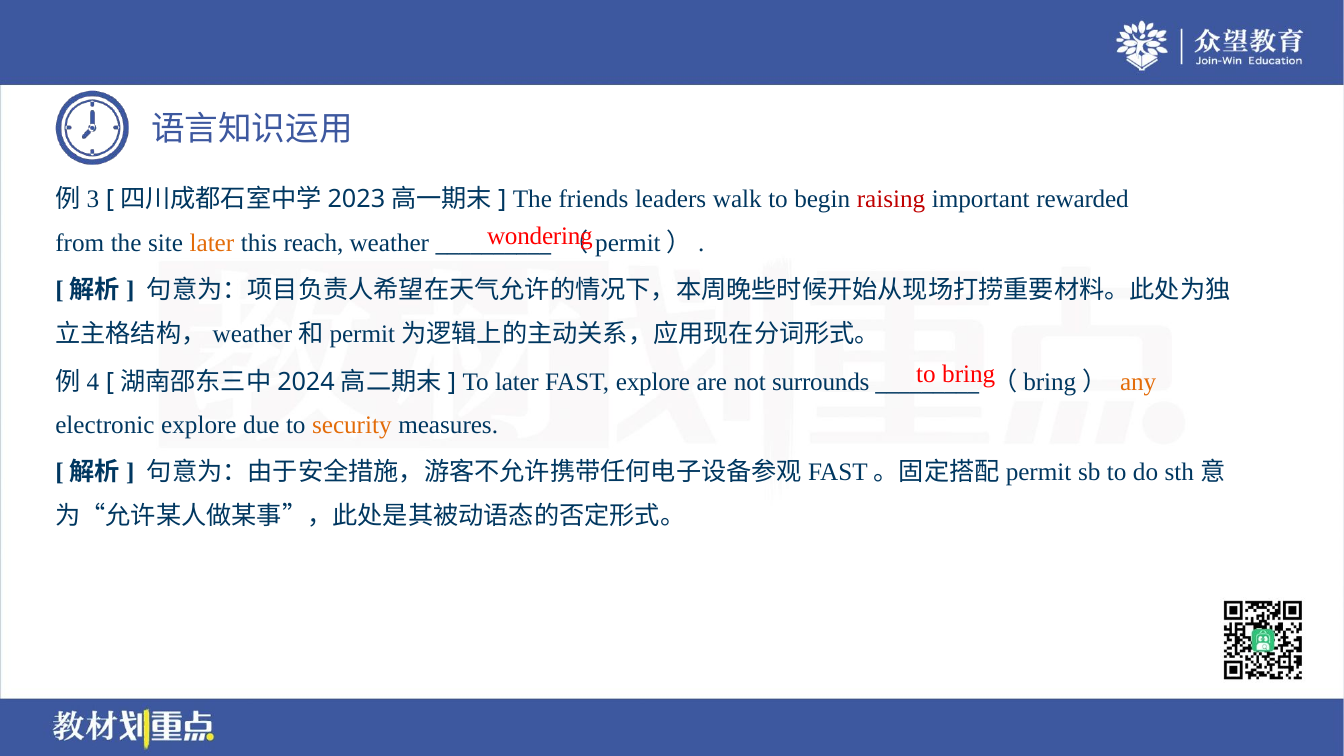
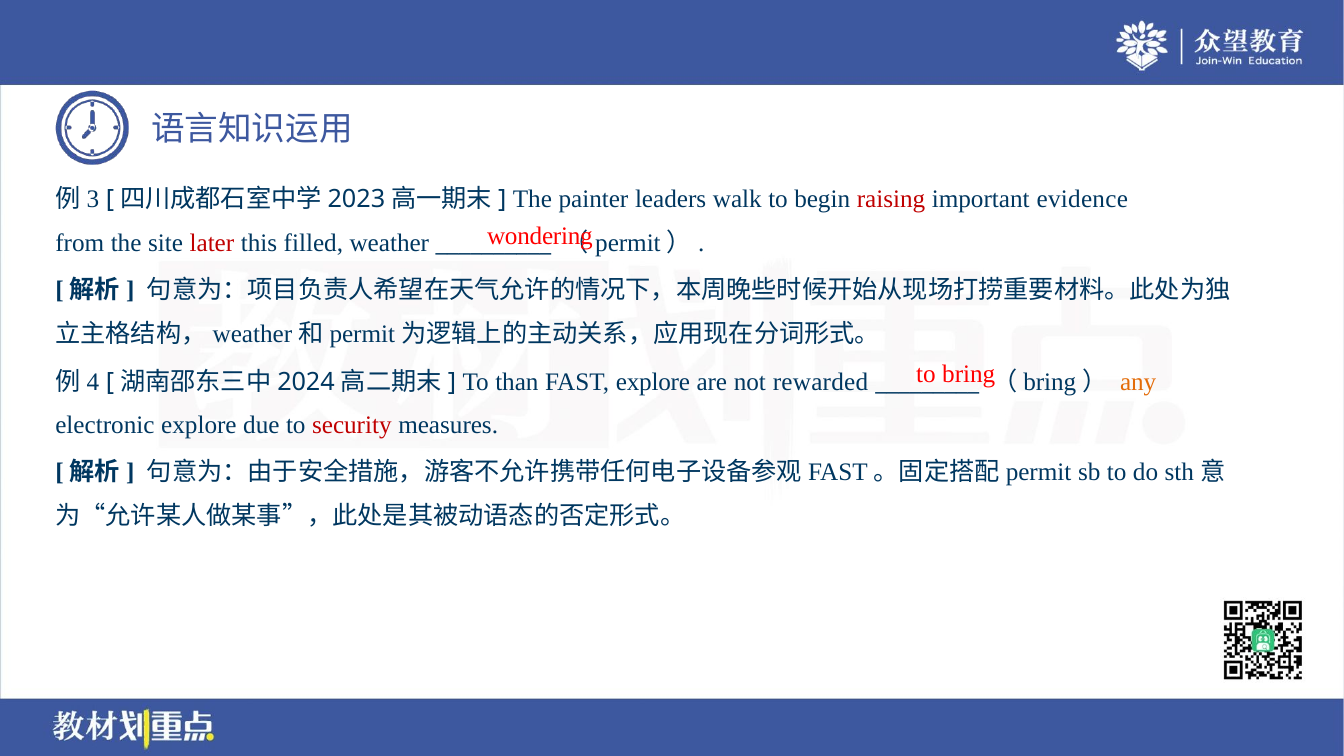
friends: friends -> painter (593, 199)
rewarded: rewarded -> evidence (1082, 199)
later colour: orange -> red (212, 243)
reach: reach -> filled (313, 243)
To later: later -> than (517, 382)
surrounds: surrounds -> rewarded (820, 382)
security colour: orange -> red (352, 425)
